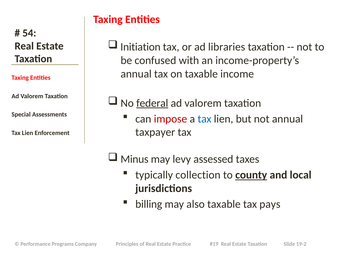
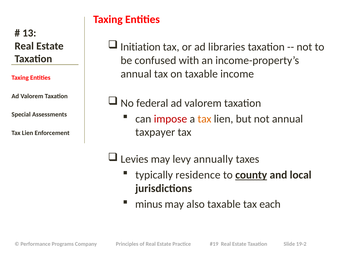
54: 54 -> 13 (29, 33)
federal underline: present -> none (152, 103)
tax colour: blue -> orange (205, 119)
Minus: Minus -> Levies (134, 159)
assessed: assessed -> annually (213, 159)
collection: collection -> residence (198, 175)
billing: billing -> minus (149, 204)
pays: pays -> each (270, 204)
